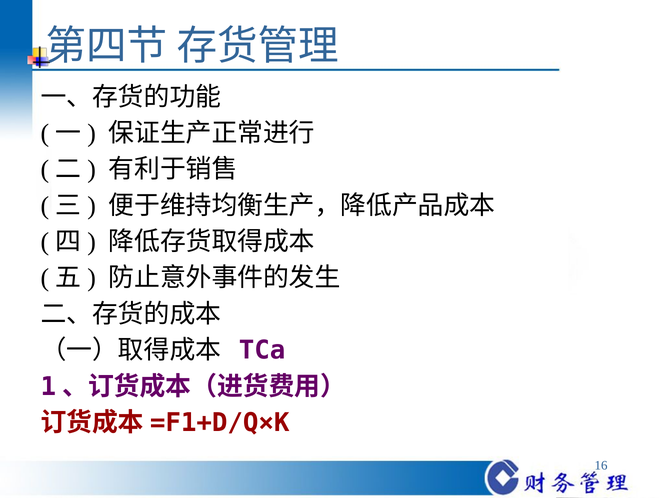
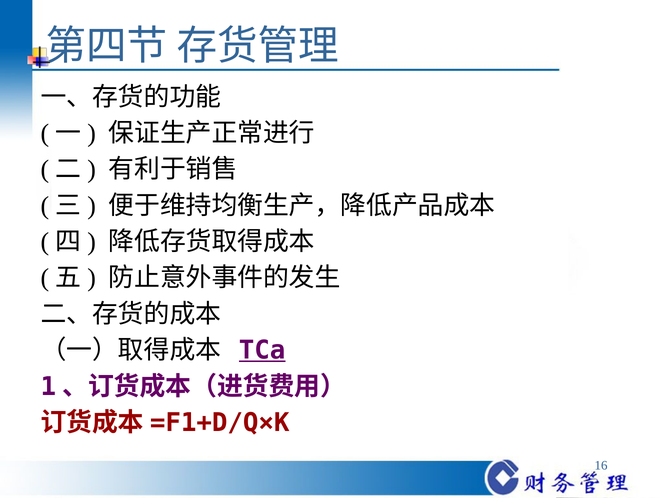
TCa underline: none -> present (262, 350)
